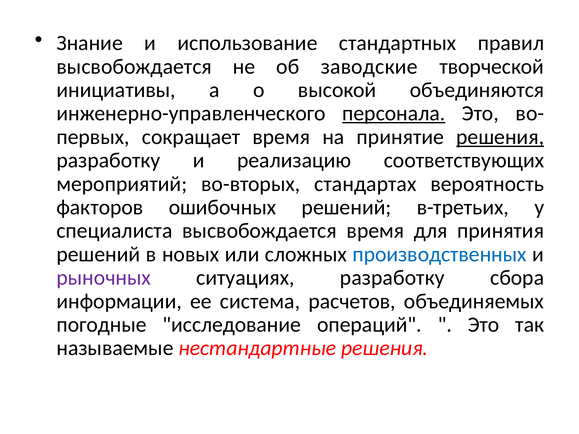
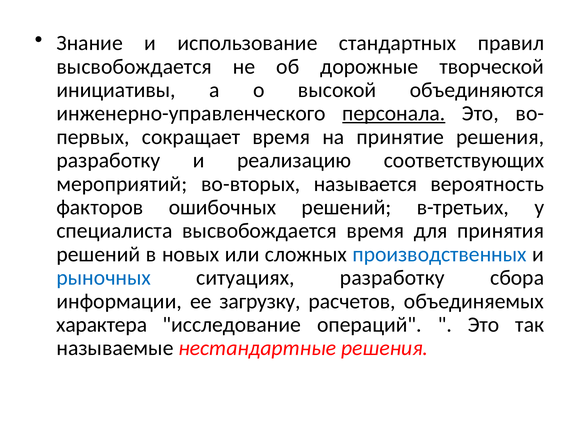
заводские: заводские -> дорожные (369, 67)
решения underline: present -> none (500, 137)
стандартах: стандартах -> называется (366, 184)
рыночных colour: purple -> blue (104, 278)
система: система -> загрузку (260, 301)
погодные: погодные -> характера (102, 325)
